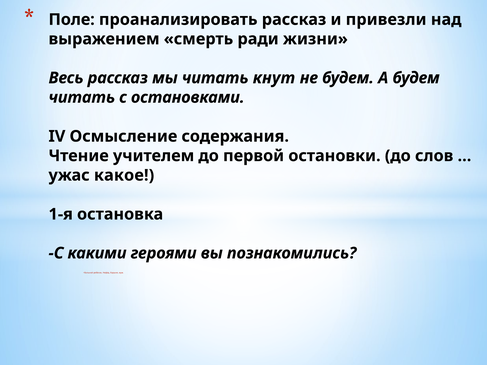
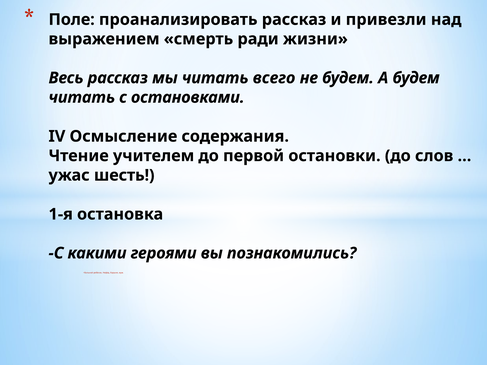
кнут: кнут -> всего (274, 78)
какое: какое -> шесть (124, 175)
